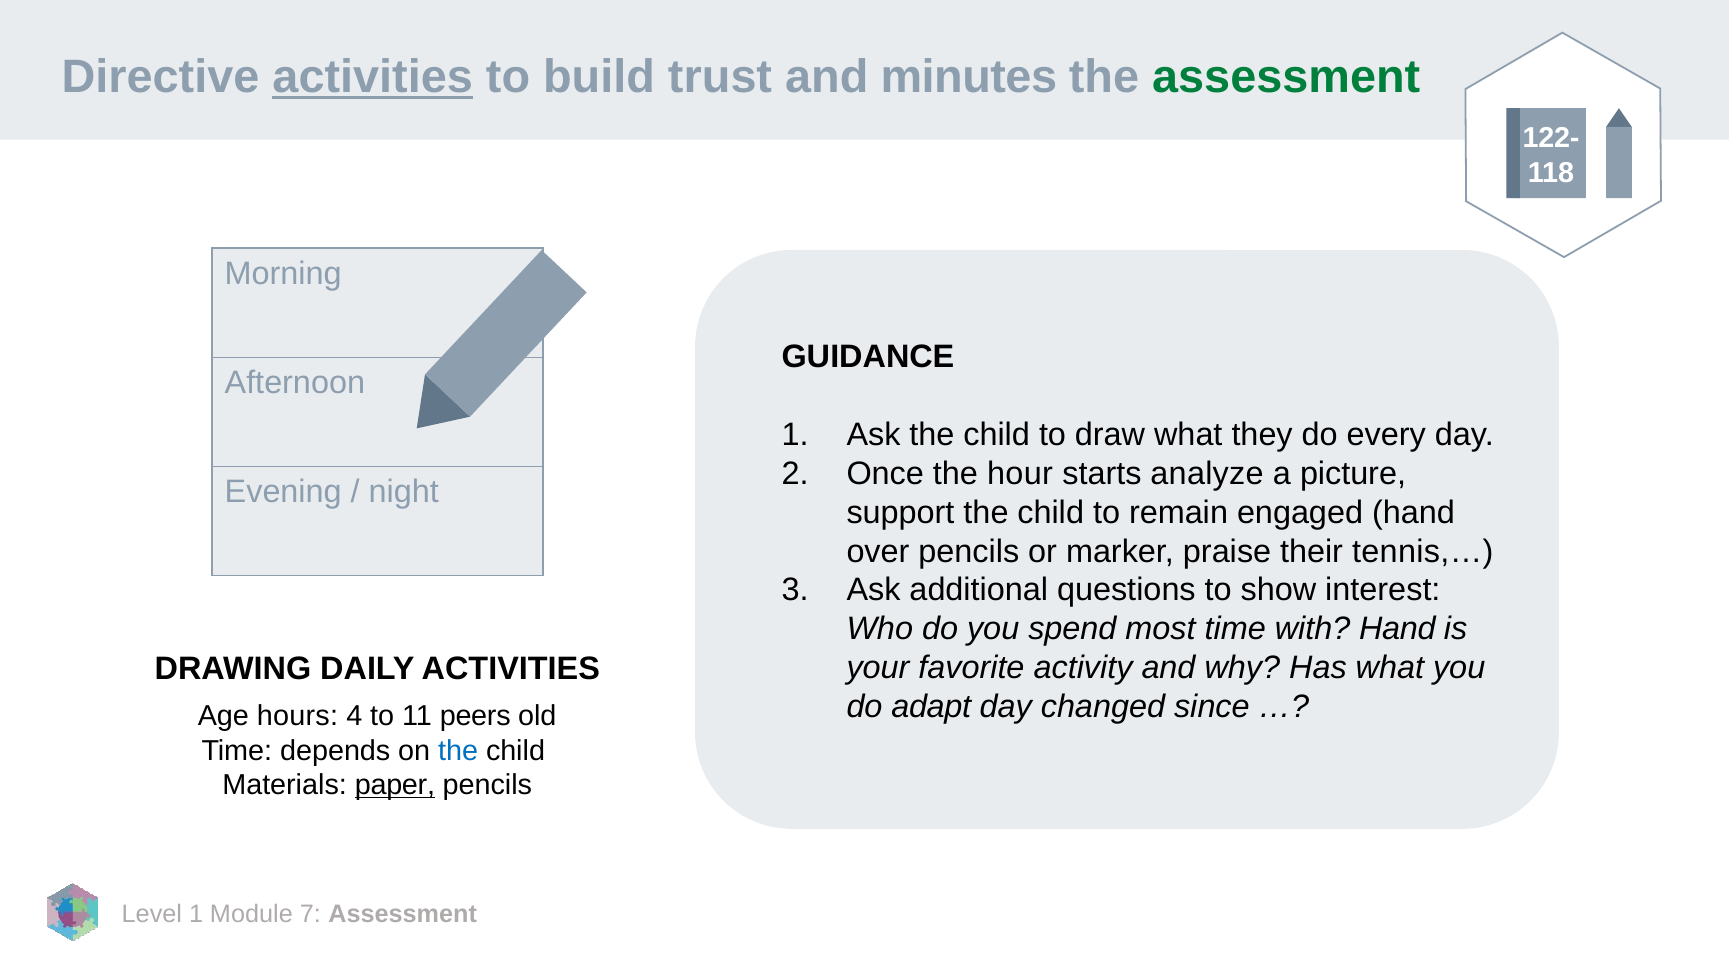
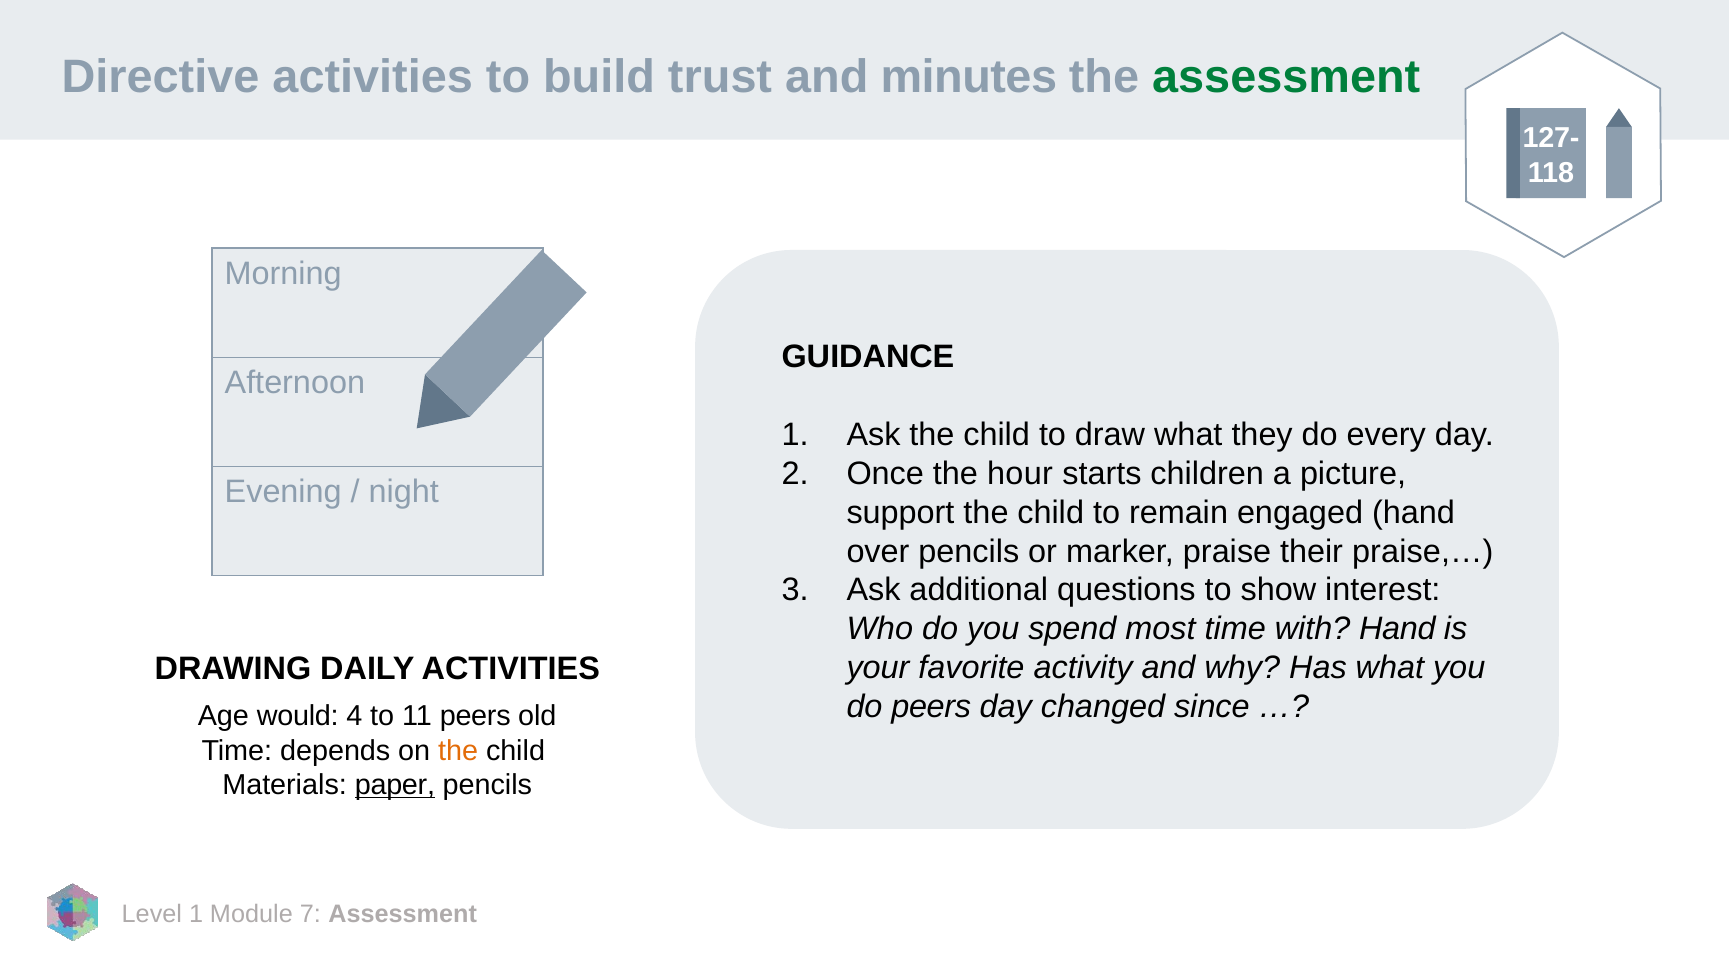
activities underline: present -> none (373, 77)
122-: 122- -> 127- (1551, 138)
analyze: analyze -> children (1207, 473)
tennis,…: tennis,… -> praise,… (1423, 551)
do adapt: adapt -> peers (931, 707)
hours: hours -> would (298, 716)
the colour: blue -> orange (458, 750)
